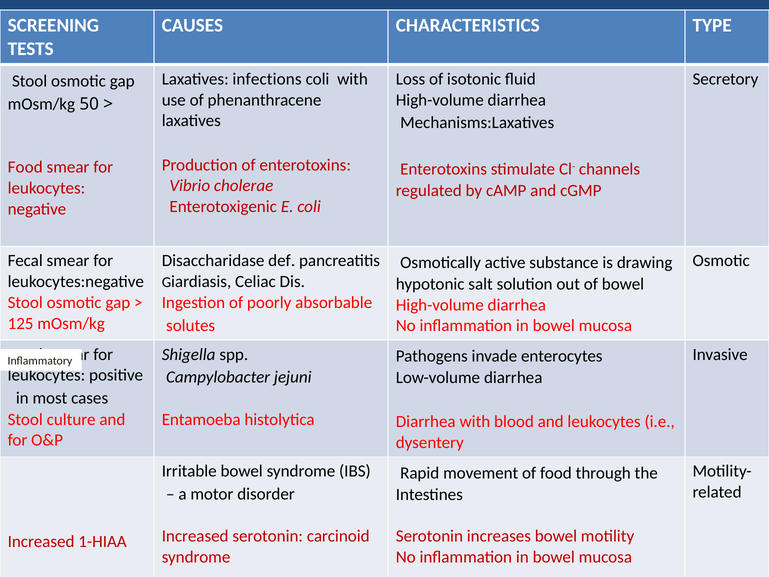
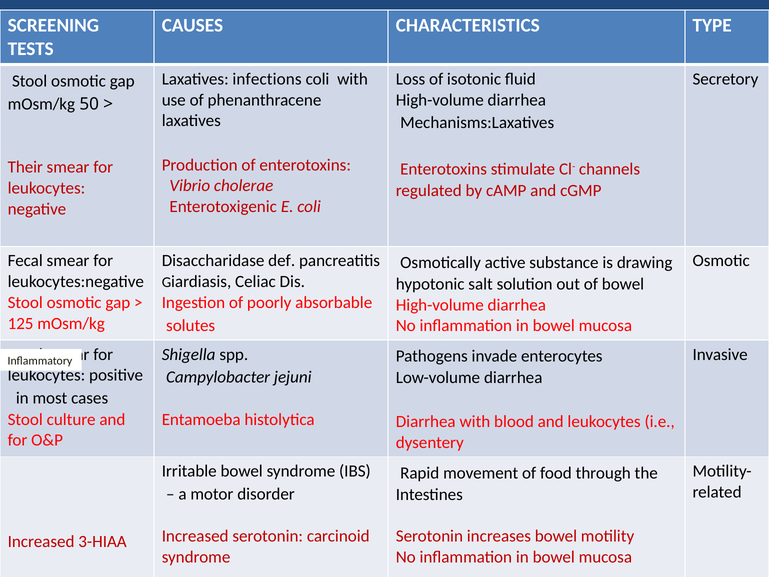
Food: Food -> Their (25, 167)
1-HIAA: 1-HIAA -> 3-HIAA (103, 541)
